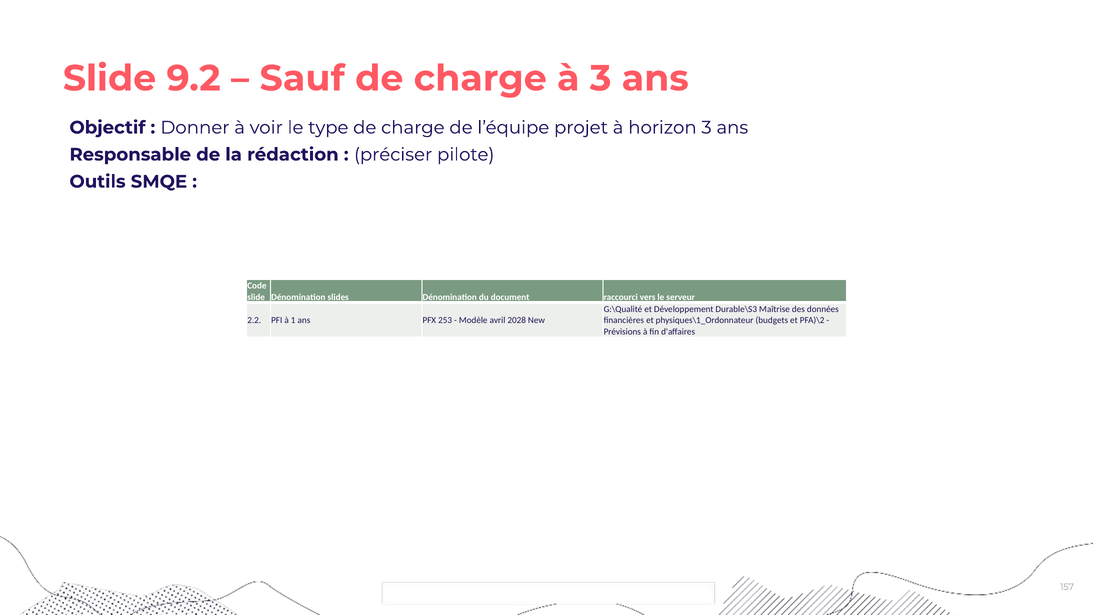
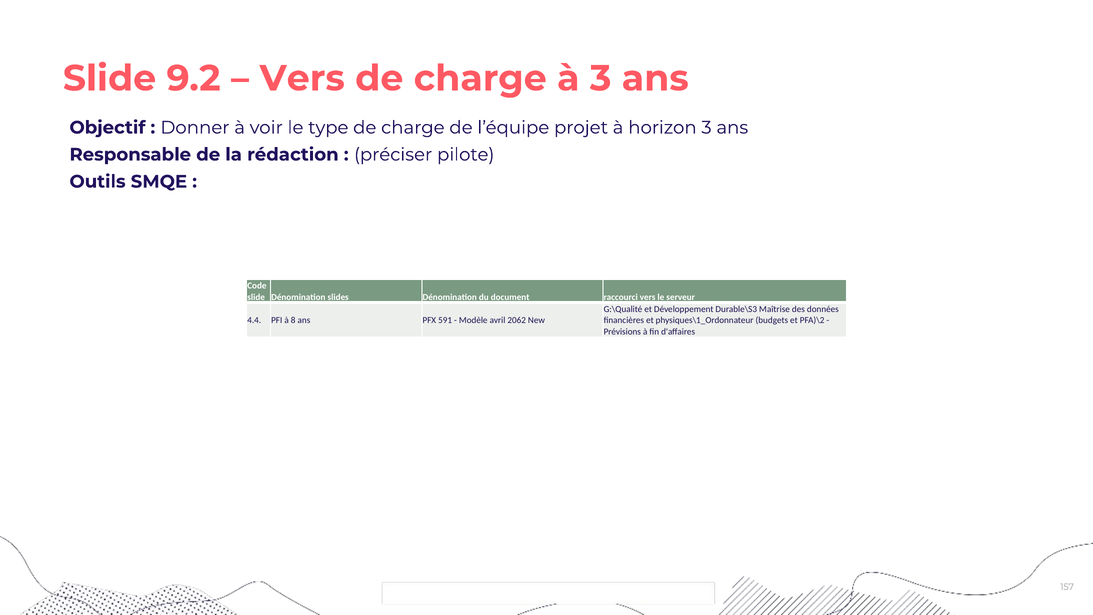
Sauf: Sauf -> Vers (302, 78)
2.2: 2.2 -> 4.4 (254, 320)
1: 1 -> 8 (293, 320)
253: 253 -> 591 (445, 320)
2028: 2028 -> 2062 (517, 320)
